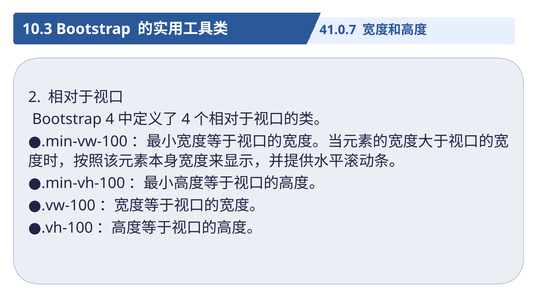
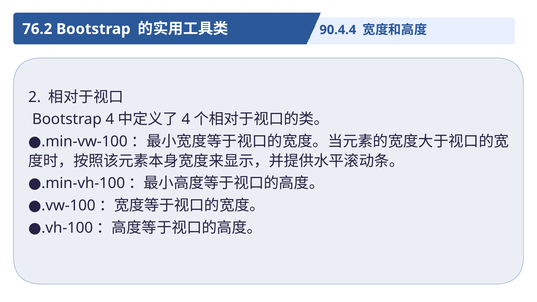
10.3: 10.3 -> 76.2 (37, 29)
41.0.7: 41.0.7 -> 90.4.4 (338, 30)
